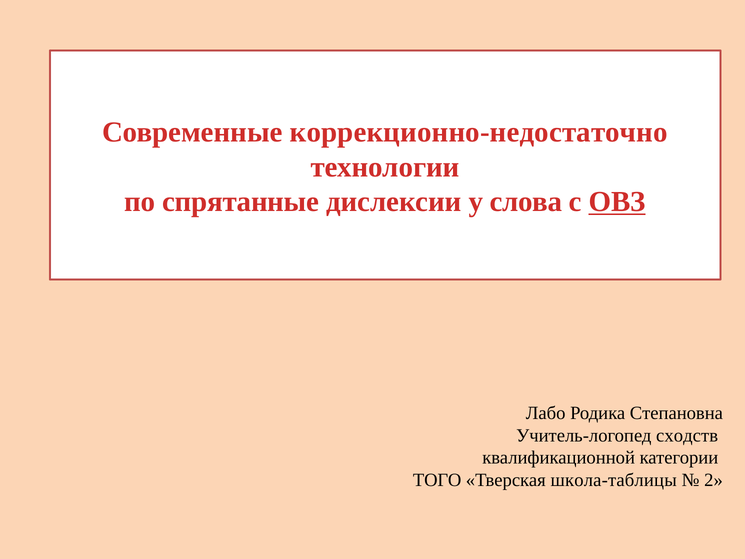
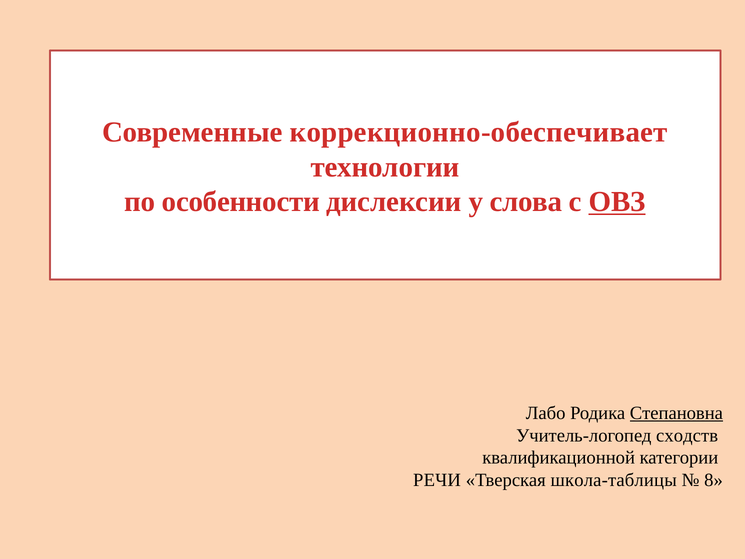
коррекционно-недостаточно: коррекционно-недостаточно -> коррекционно-обеспечивает (479, 132)
спрятанные: спрятанные -> особенности (241, 202)
Степановна underline: none -> present (676, 413)
ТОГО: ТОГО -> РЕЧИ (437, 480)
2: 2 -> 8 (714, 480)
